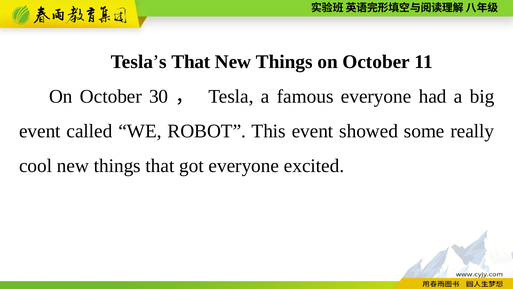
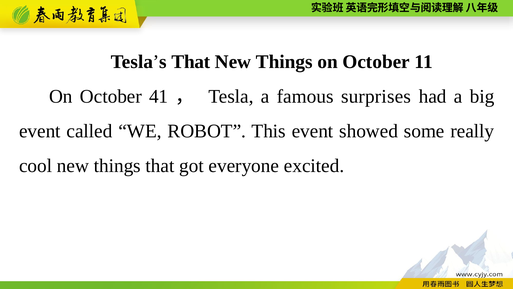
30: 30 -> 41 (159, 96)
famous everyone: everyone -> surprises (376, 96)
